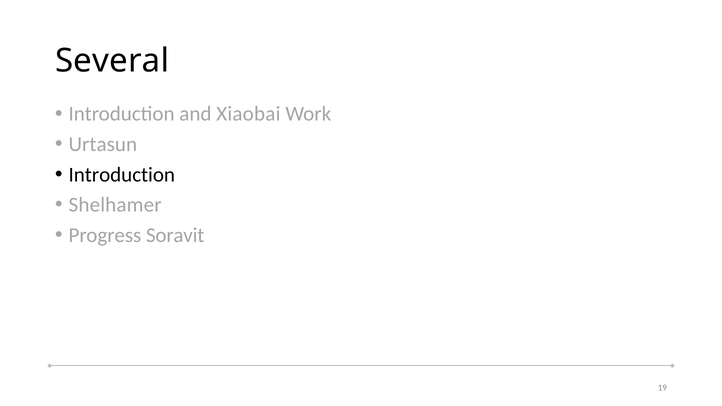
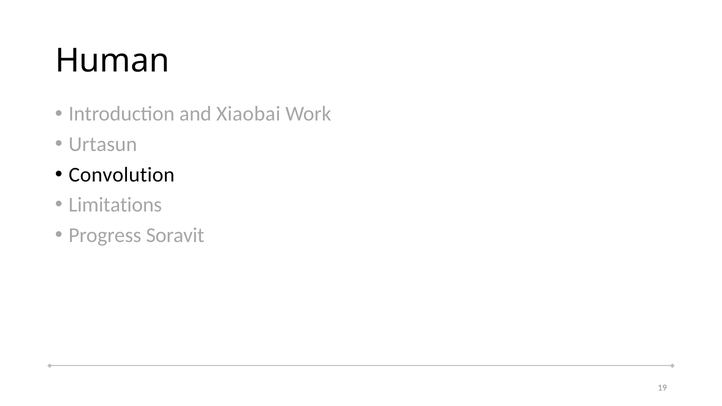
Several: Several -> Human (112, 61)
Introduction: Introduction -> Convolution (122, 175)
Shelhamer: Shelhamer -> Limitations (115, 205)
